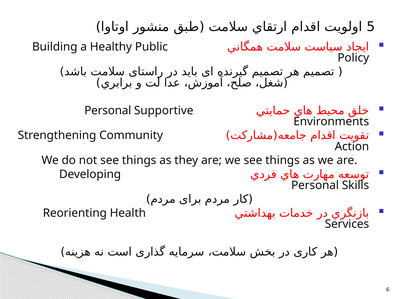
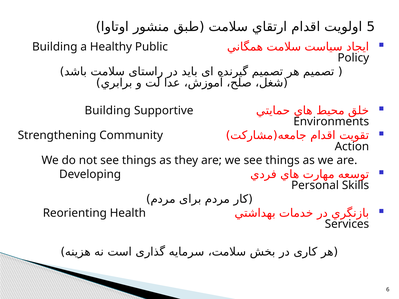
Personal: Personal -> Building (108, 111)
